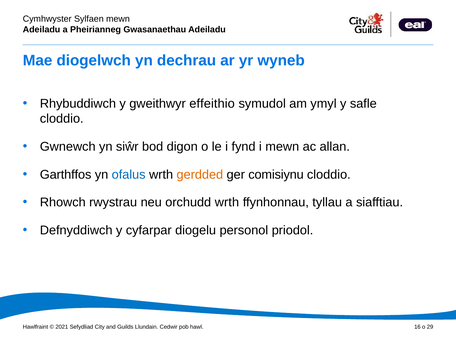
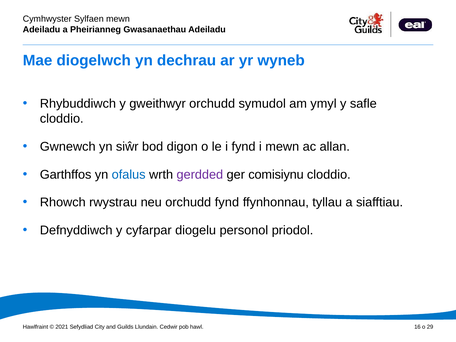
gweithwyr effeithio: effeithio -> orchudd (212, 104)
gerdded colour: orange -> purple (200, 175)
orchudd wrth: wrth -> fynd (227, 202)
